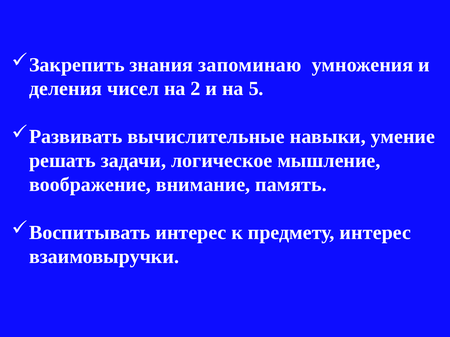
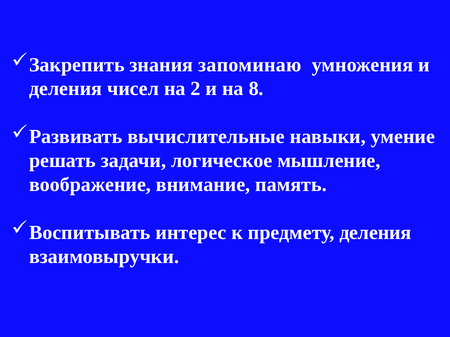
5: 5 -> 8 (256, 89)
предмету интерес: интерес -> деления (375, 233)
